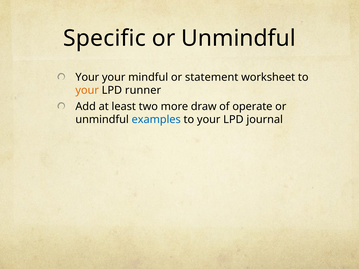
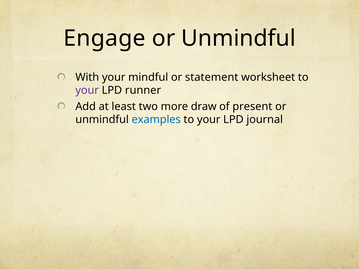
Specific: Specific -> Engage (104, 38)
Your: Your -> With (87, 77)
your colour: orange -> purple (87, 90)
operate: operate -> present (252, 107)
